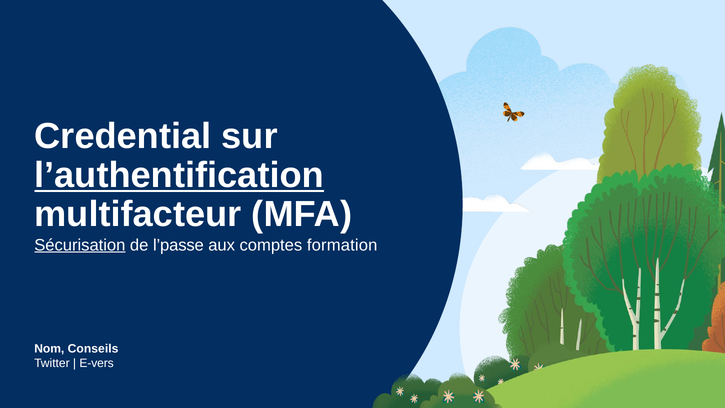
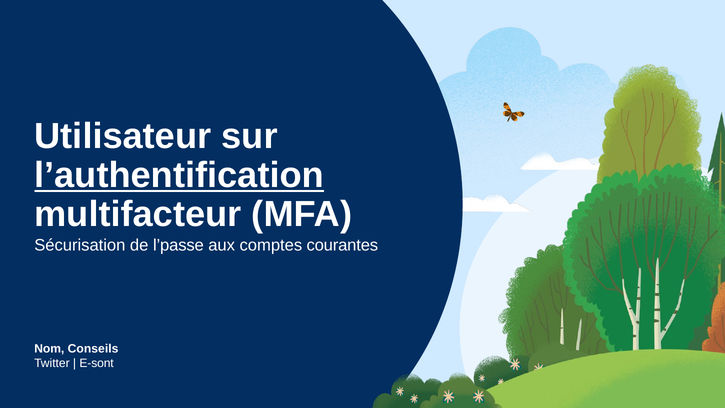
Credential: Credential -> Utilisateur (123, 136)
Sécurisation underline: present -> none (80, 245)
formation: formation -> courantes (342, 245)
E-vers: E-vers -> E-sont (97, 363)
